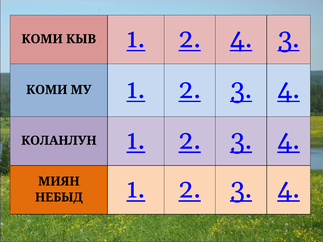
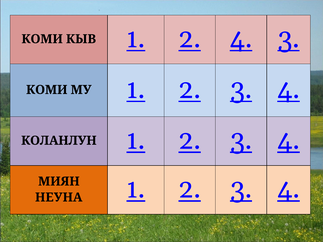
НЕБЫД: НЕБЫД -> НЕУНА (59, 198)
